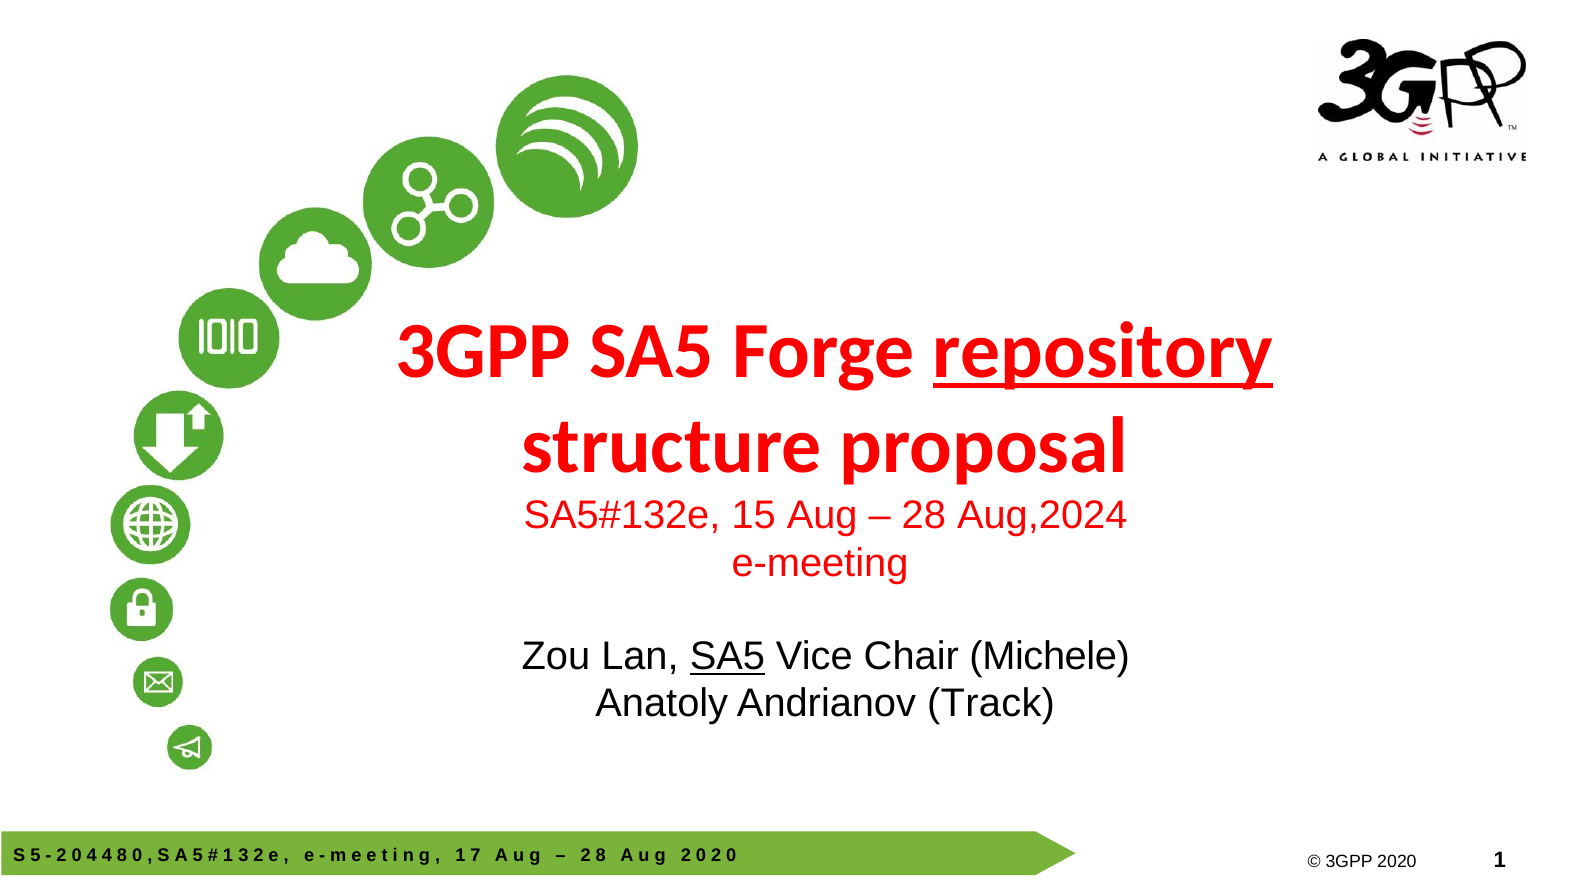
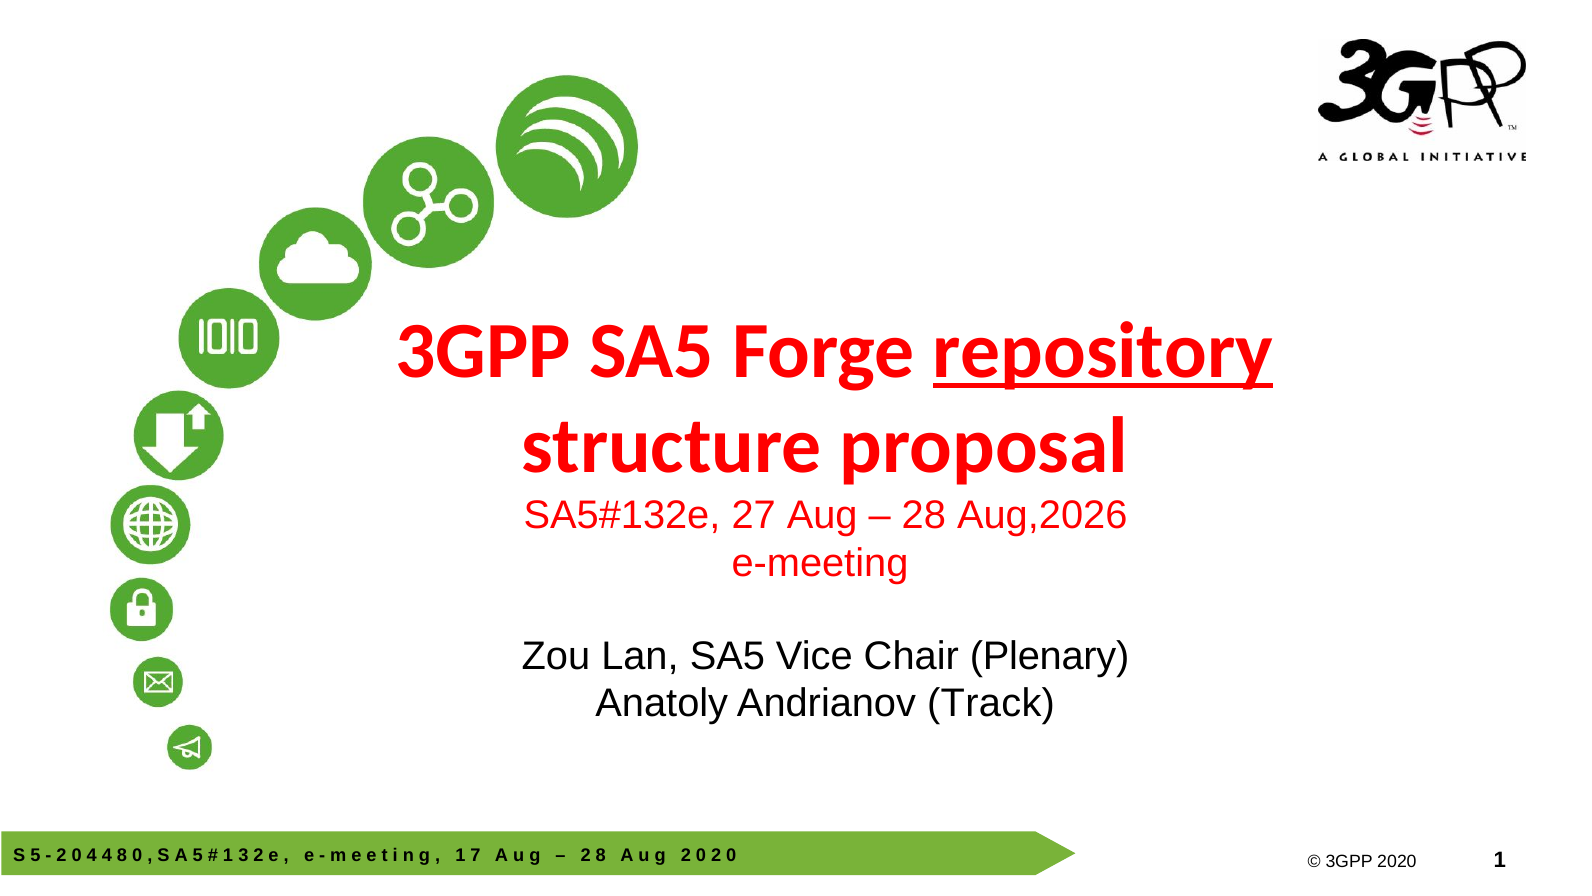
15: 15 -> 27 (754, 515)
Aug,2024: Aug,2024 -> Aug,2026 (1042, 515)
SA5 underline: present -> none (727, 656)
Michele: Michele -> Plenary (1050, 656)
